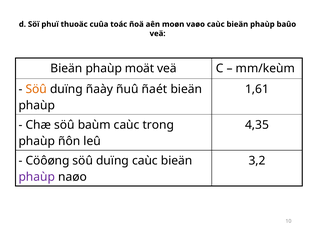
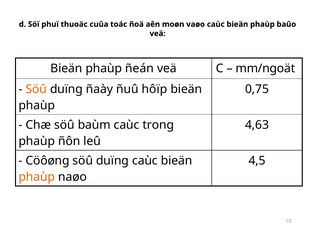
moät: moät -> ñeán (139, 69)
mm/keùm: mm/keùm -> mm/ngoät (265, 69)
ñaét: ñaét -> hôïp (154, 89)
1,61: 1,61 -> 0,75 (257, 89)
4,35: 4,35 -> 4,63 (257, 125)
3,2: 3,2 -> 4,5 (257, 161)
phaùp colour: purple -> orange (37, 177)
